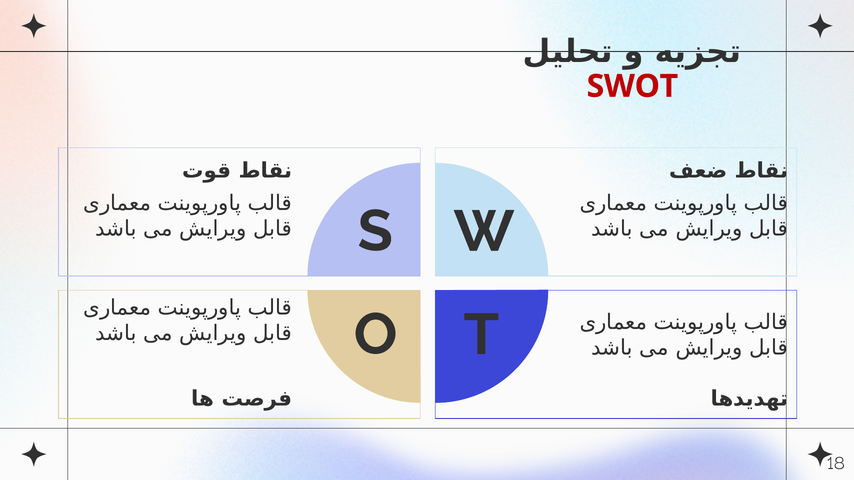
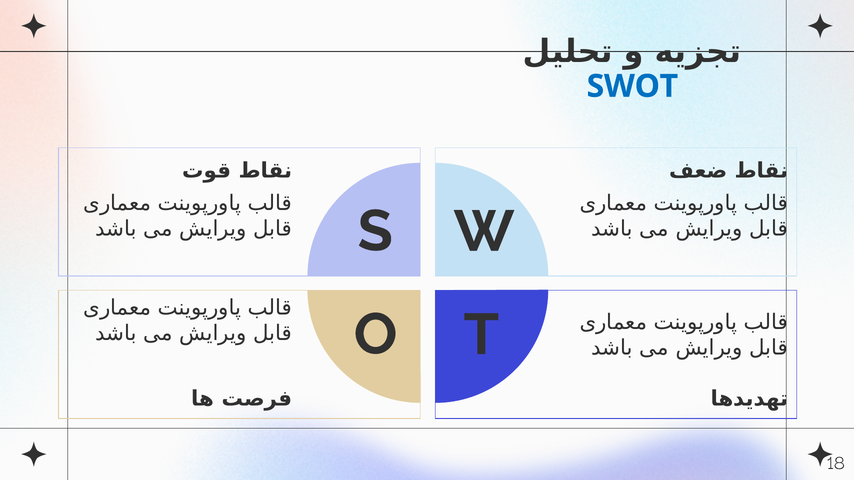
SWOT colour: red -> blue (632, 86)
